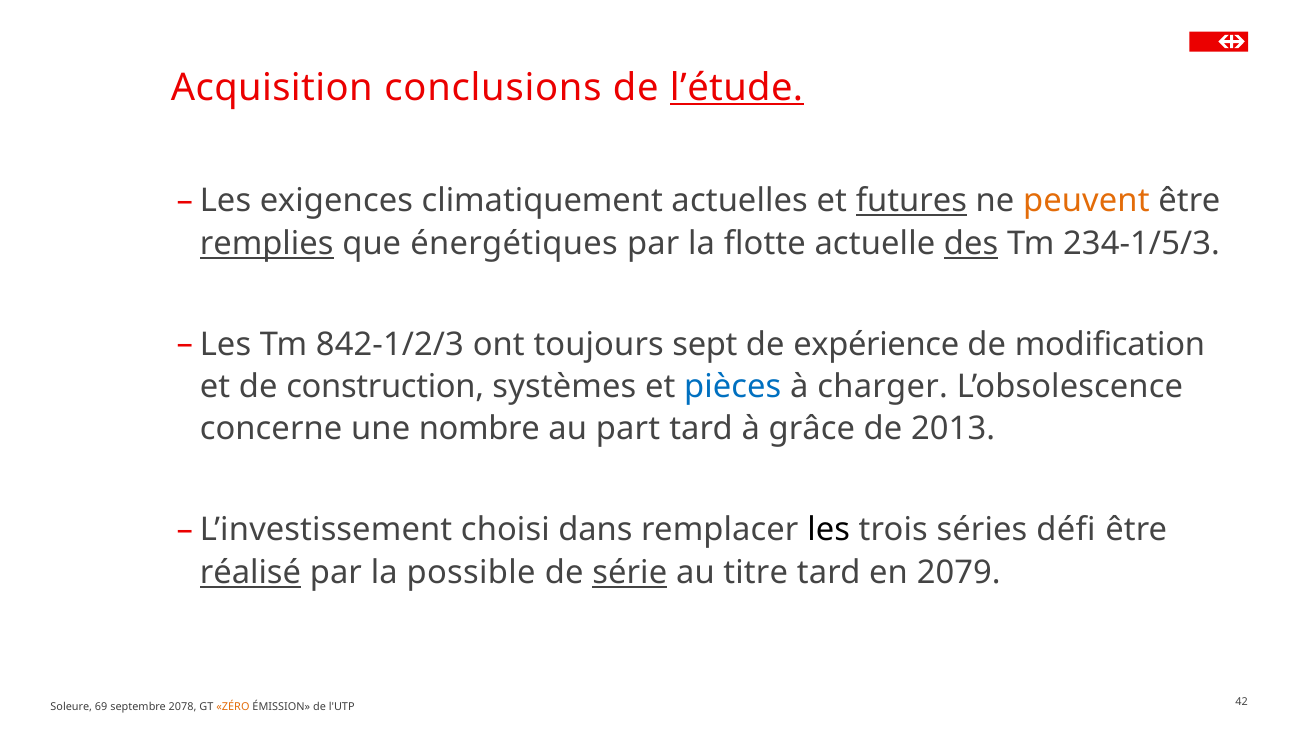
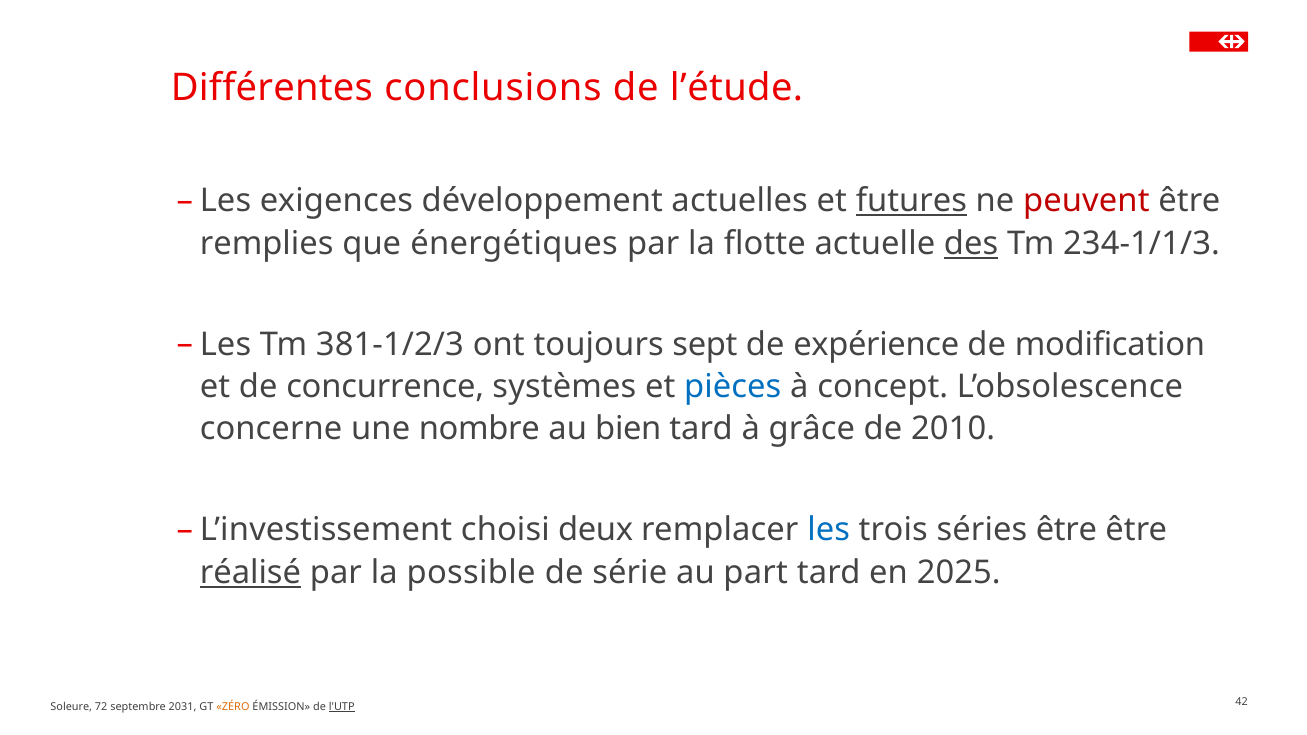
Acquisition: Acquisition -> Différentes (272, 87)
l’étude underline: present -> none (737, 87)
climatiquement: climatiquement -> développement (542, 201)
peuvent colour: orange -> red (1086, 201)
remplies underline: present -> none (267, 244)
234-1/5/3: 234-1/5/3 -> 234-1/1/3 (1142, 244)
842-1/2/3: 842-1/2/3 -> 381-1/2/3 (390, 345)
construction: construction -> concurrence (385, 387)
charger: charger -> concept (883, 387)
part: part -> bien (628, 429)
2013: 2013 -> 2010 (953, 429)
dans: dans -> deux (596, 530)
les colour: black -> blue (829, 530)
séries défi: défi -> être (1066, 530)
série underline: present -> none (630, 573)
titre: titre -> part (756, 573)
2079: 2079 -> 2025 (959, 573)
69: 69 -> 72 (101, 707)
2078: 2078 -> 2031 (183, 707)
l'UTP underline: none -> present (342, 707)
